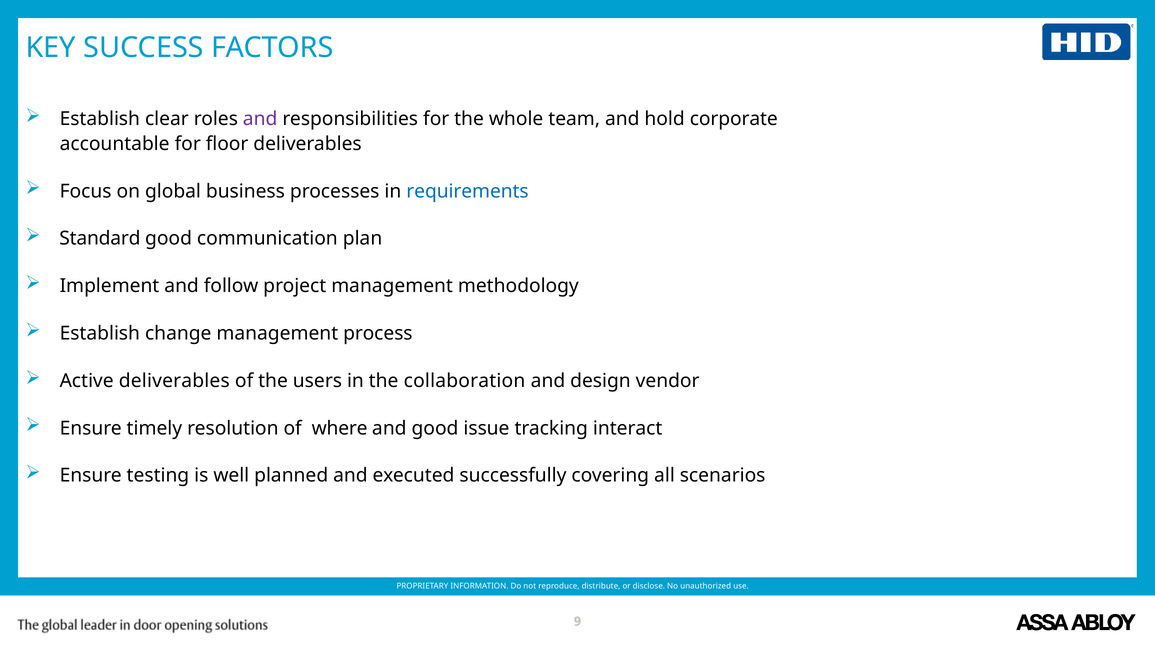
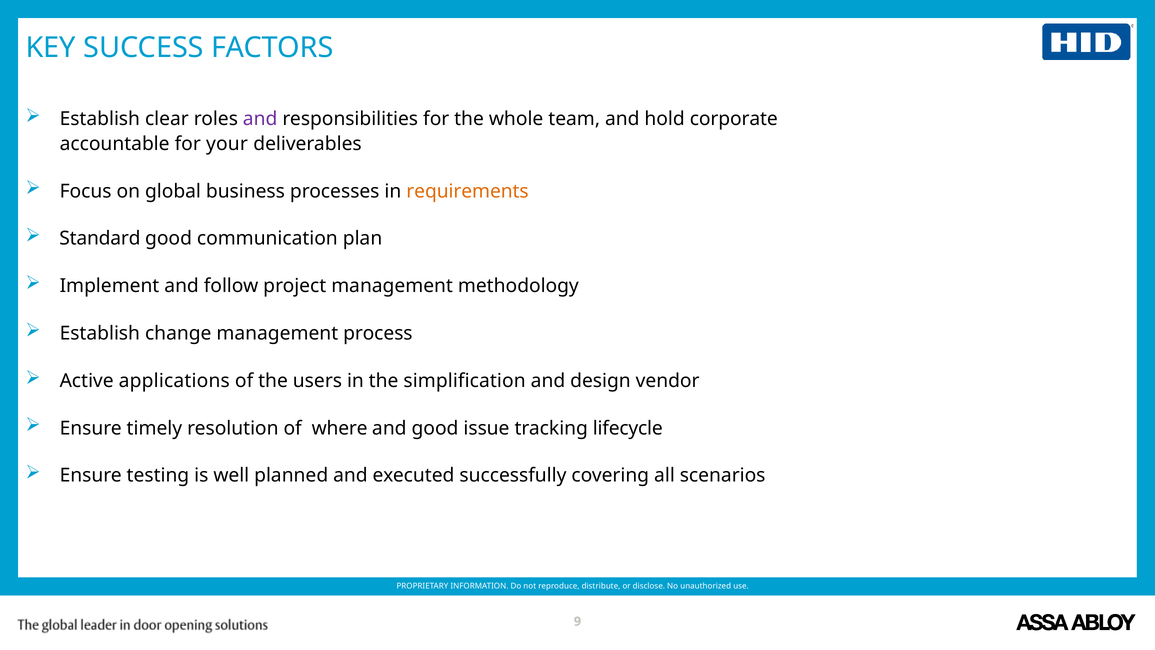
floor: floor -> your (227, 144)
requirements colour: blue -> orange (468, 191)
Active deliverables: deliverables -> applications (174, 381)
collaboration: collaboration -> simplification (465, 381)
interact: interact -> lifecycle (628, 428)
